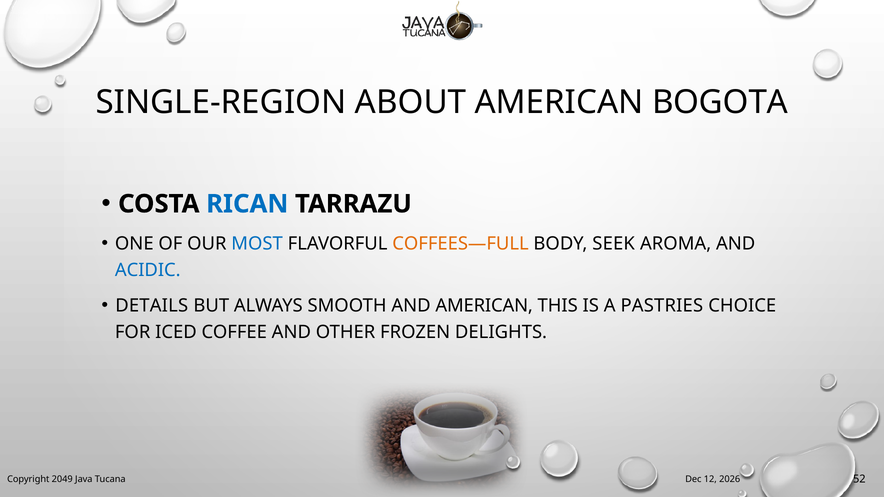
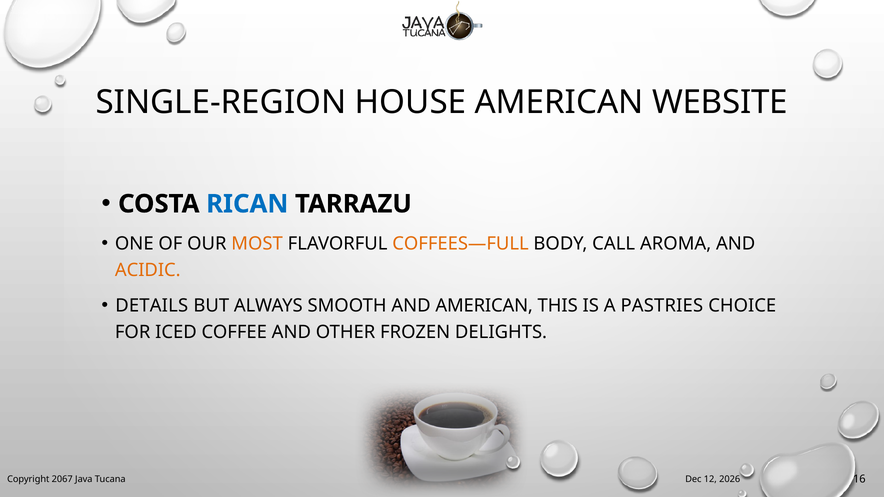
ABOUT: ABOUT -> HOUSE (411, 102)
BOGOTA: BOGOTA -> WEBSITE (720, 102)
MOST colour: blue -> orange (257, 244)
SEEK: SEEK -> CALL (614, 244)
ACIDIC colour: blue -> orange (148, 270)
2049: 2049 -> 2067 (62, 480)
52: 52 -> 16 (859, 480)
